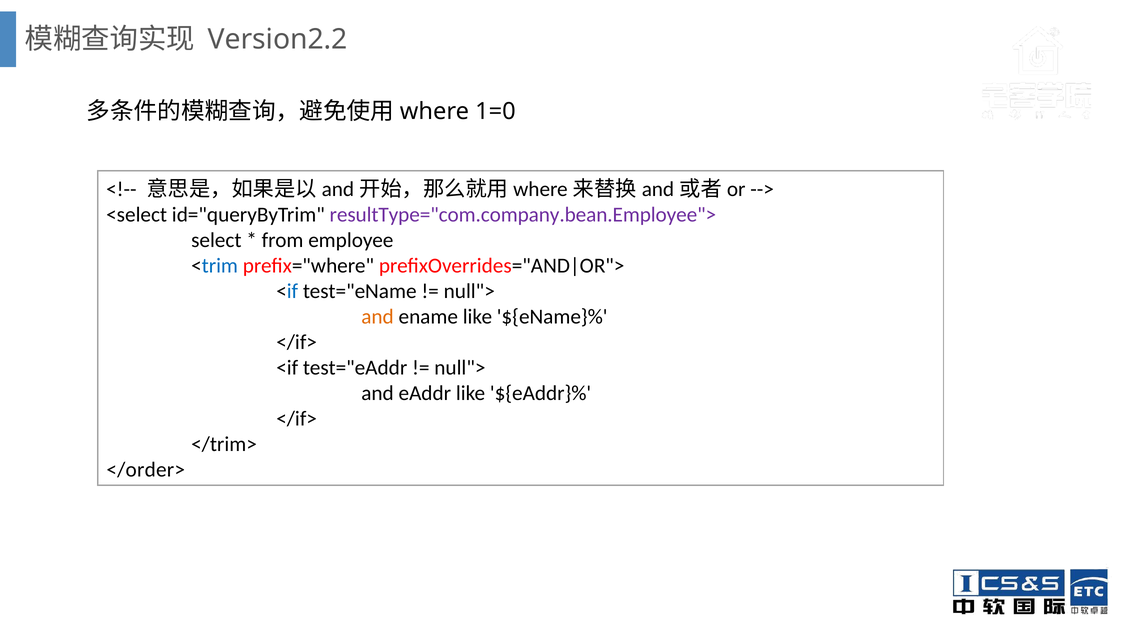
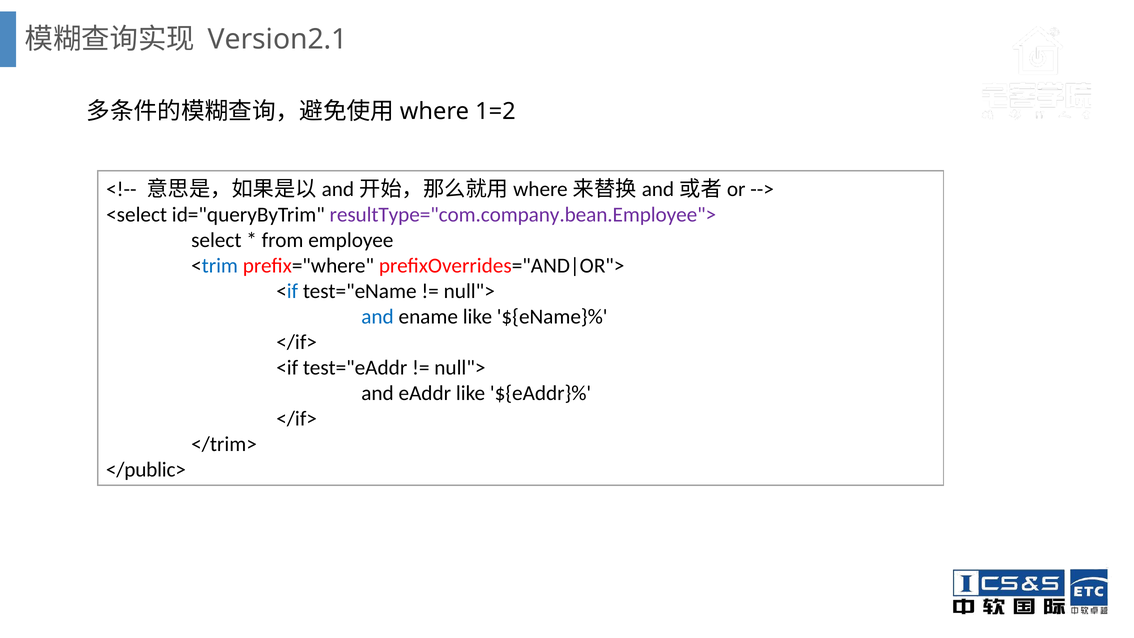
Version2.2: Version2.2 -> Version2.1 (278, 39)
1=0: 1=0 -> 1=2 (495, 112)
and colour: orange -> blue (378, 317)
</order>: </order> -> </public> (146, 470)
